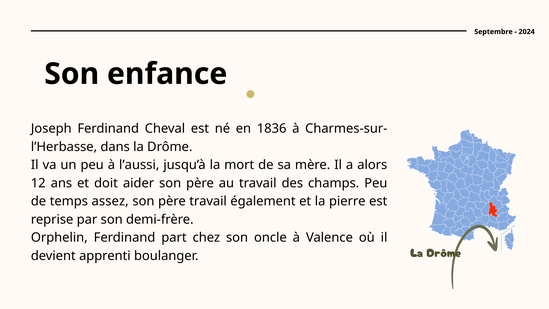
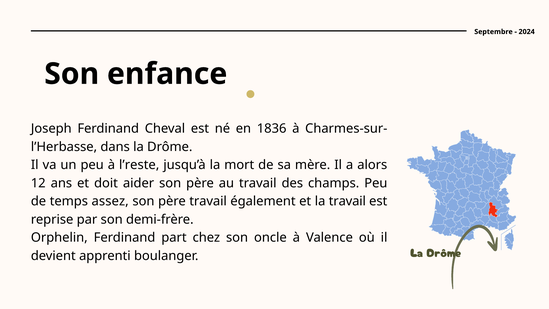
l’aussi: l’aussi -> l’reste (139, 165)
la pierre: pierre -> travail (347, 201)
